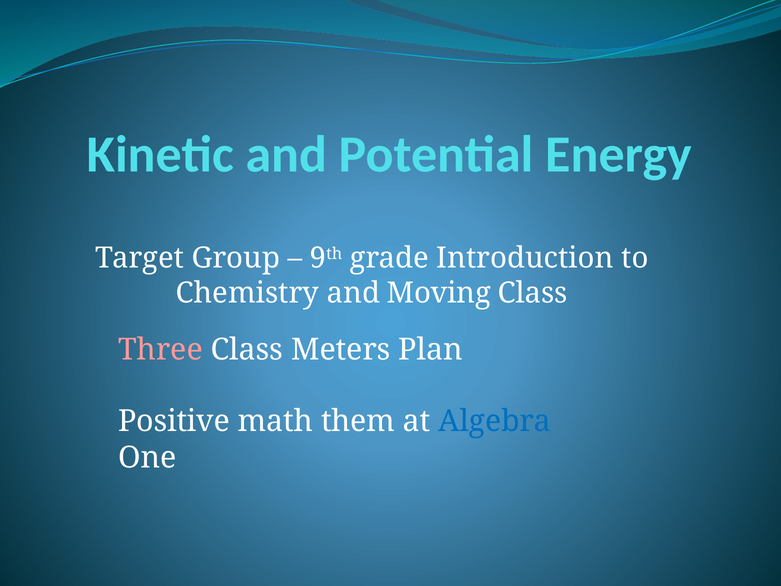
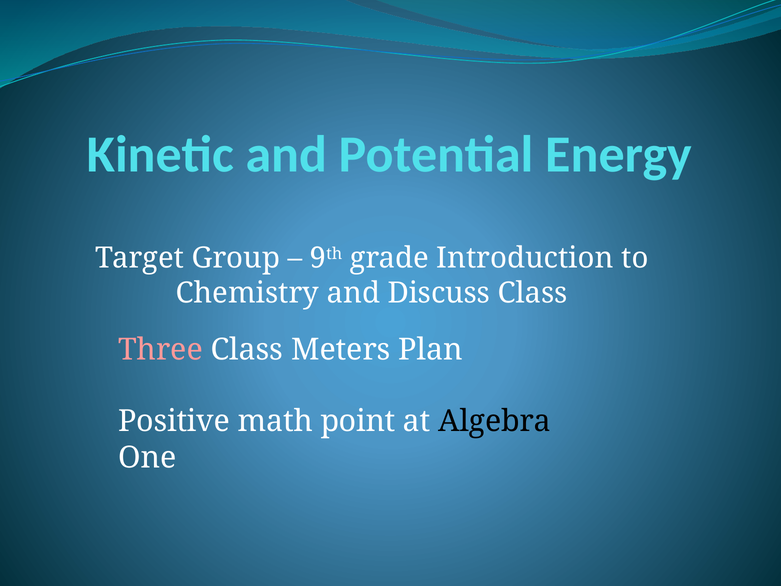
Moving: Moving -> Discuss (439, 293)
them: them -> point (358, 421)
Algebra colour: blue -> black (495, 421)
